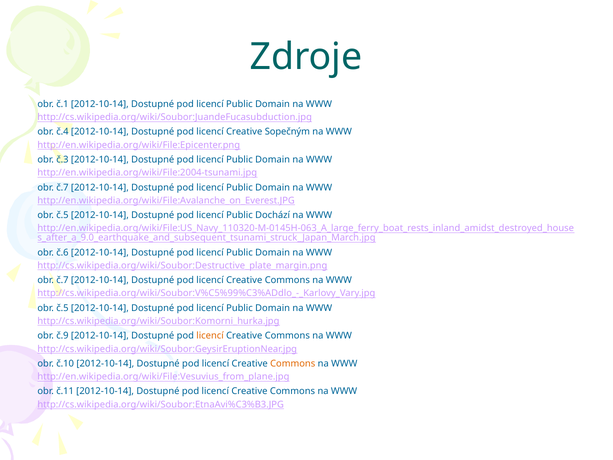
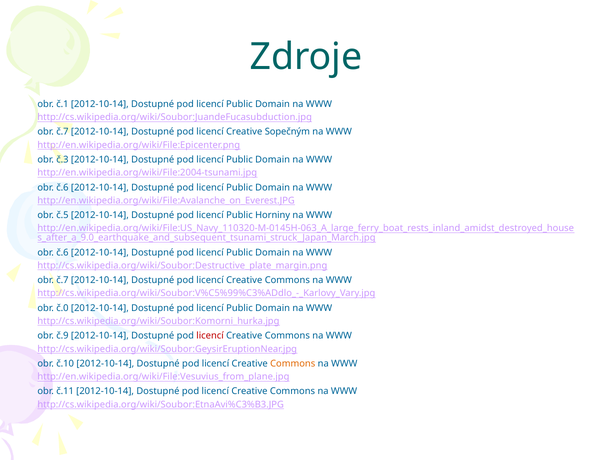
č.4: č.4 -> č.7 (62, 132)
č.7: č.7 -> č.6 (62, 187)
Dochází: Dochází -> Horniny (273, 215)
č.5: č.5 -> č.0 (62, 308)
licencí colour: orange -> red (210, 336)
